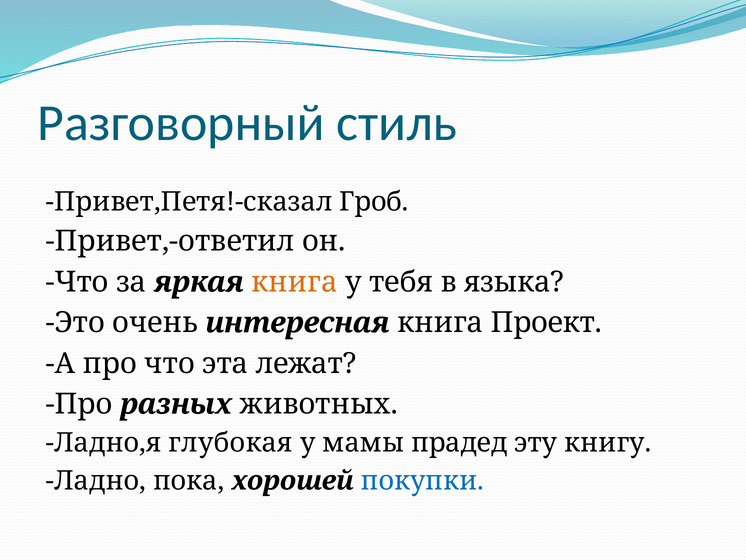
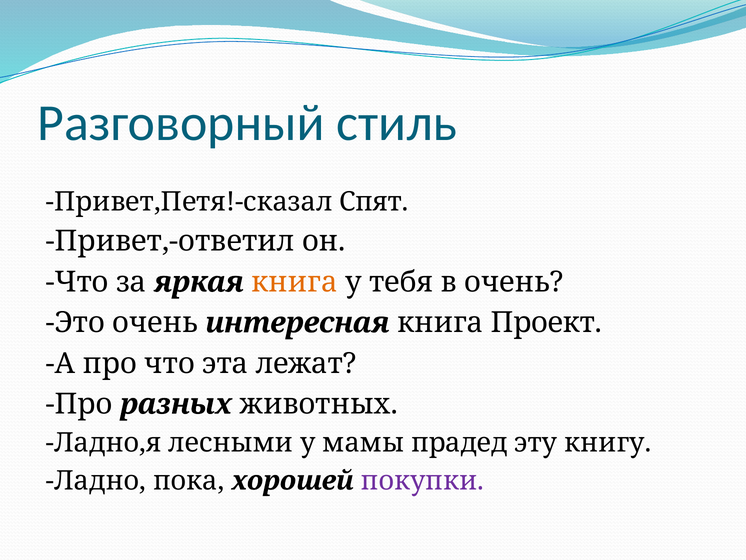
Гроб: Гроб -> Спят (374, 202)
в языка: языка -> очень (514, 282)
глубокая: глубокая -> лесными (231, 443)
покупки colour: blue -> purple (422, 480)
